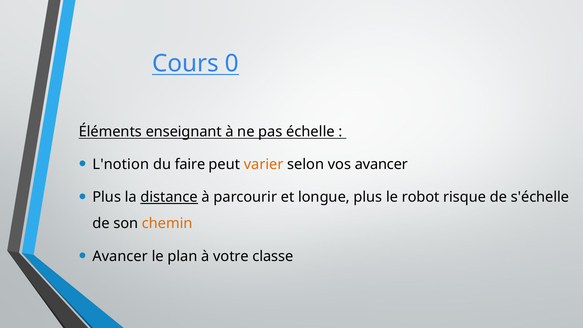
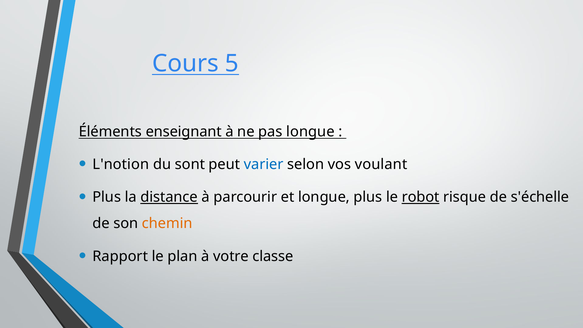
0: 0 -> 5 (232, 63)
pas échelle: échelle -> longue (310, 132)
faire: faire -> sont (190, 164)
varier colour: orange -> blue (264, 164)
vos avancer: avancer -> voulant (381, 164)
robot underline: none -> present (421, 197)
Avancer: Avancer -> Rapport (120, 256)
